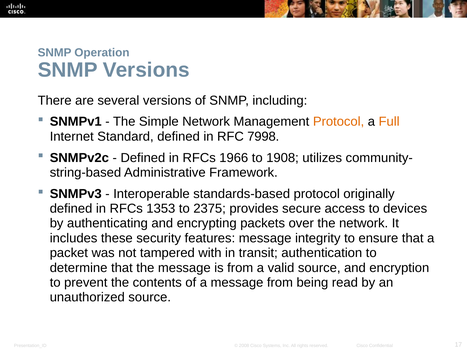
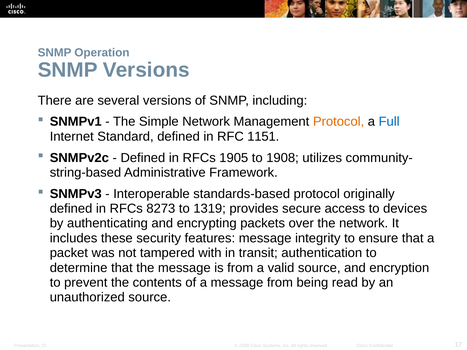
Full colour: orange -> blue (389, 122)
7998: 7998 -> 1151 (263, 137)
1966: 1966 -> 1905 (234, 158)
1353: 1353 -> 8273 (161, 209)
2375: 2375 -> 1319 (210, 209)
